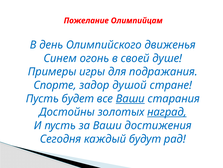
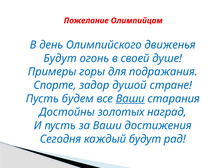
Синем: Синем -> Будут (60, 58)
игры: игры -> горы (92, 71)
будет: будет -> будем (78, 98)
наград underline: present -> none (167, 112)
